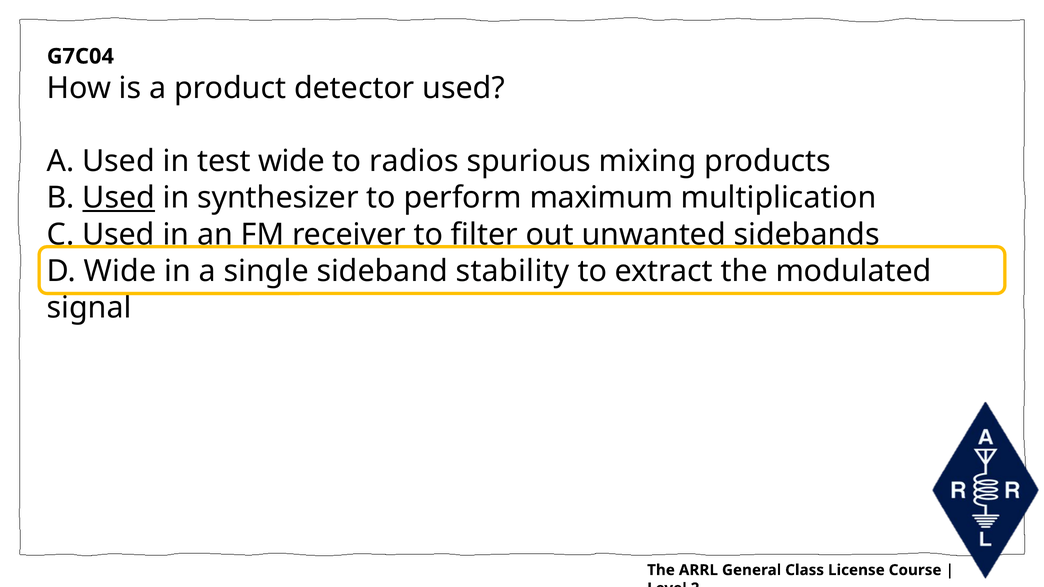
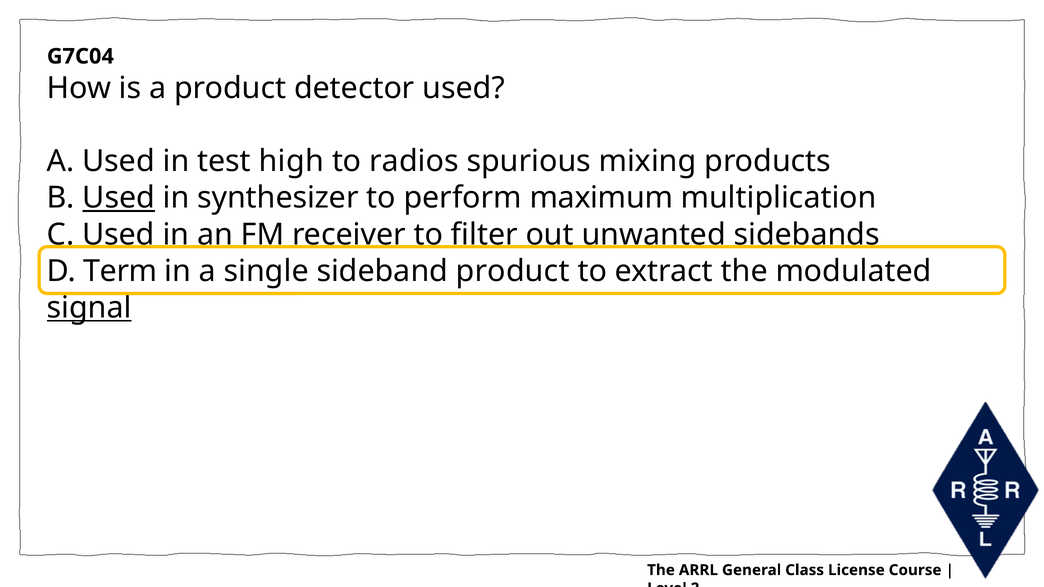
test wide: wide -> high (291, 161)
D Wide: Wide -> Term (120, 271)
sideband stability: stability -> product (513, 271)
signal underline: none -> present (89, 308)
